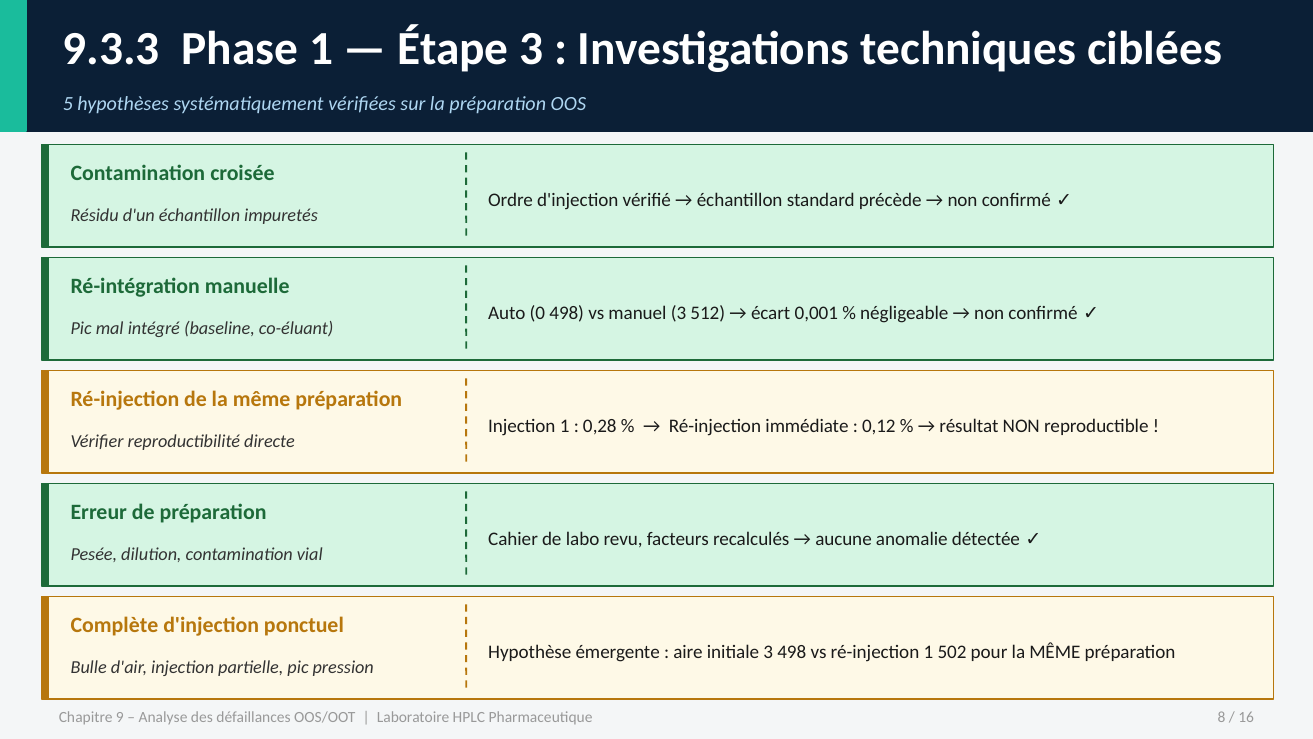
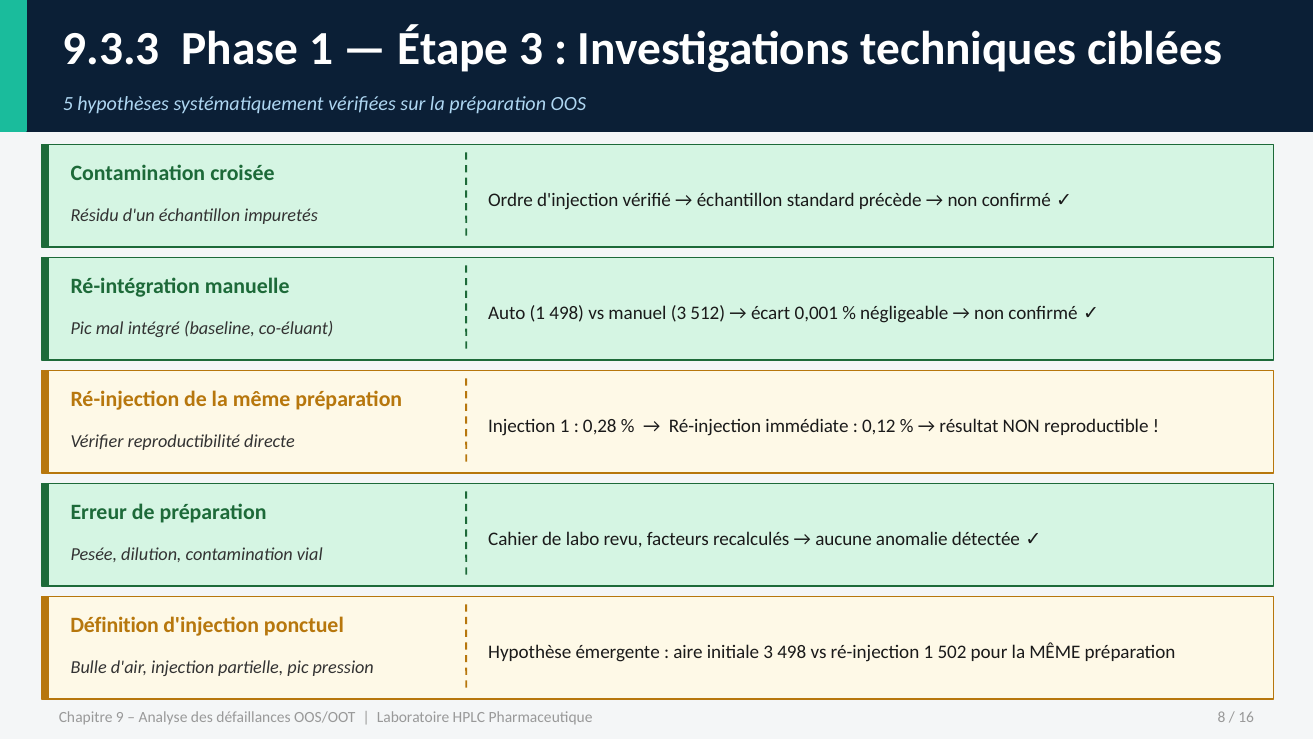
Auto 0: 0 -> 1 (537, 313)
Complète: Complète -> Définition (115, 625)
